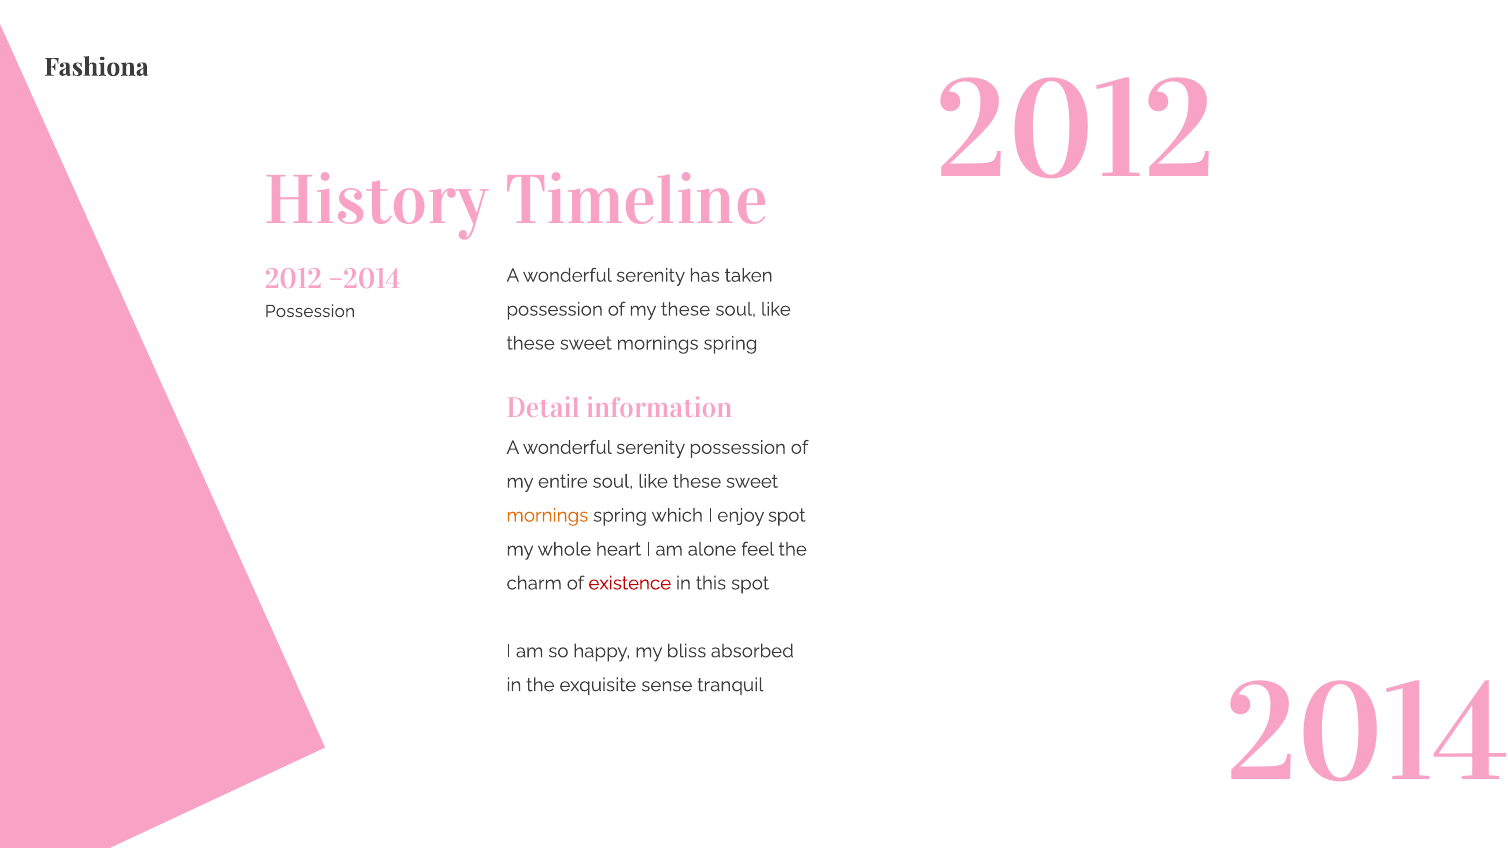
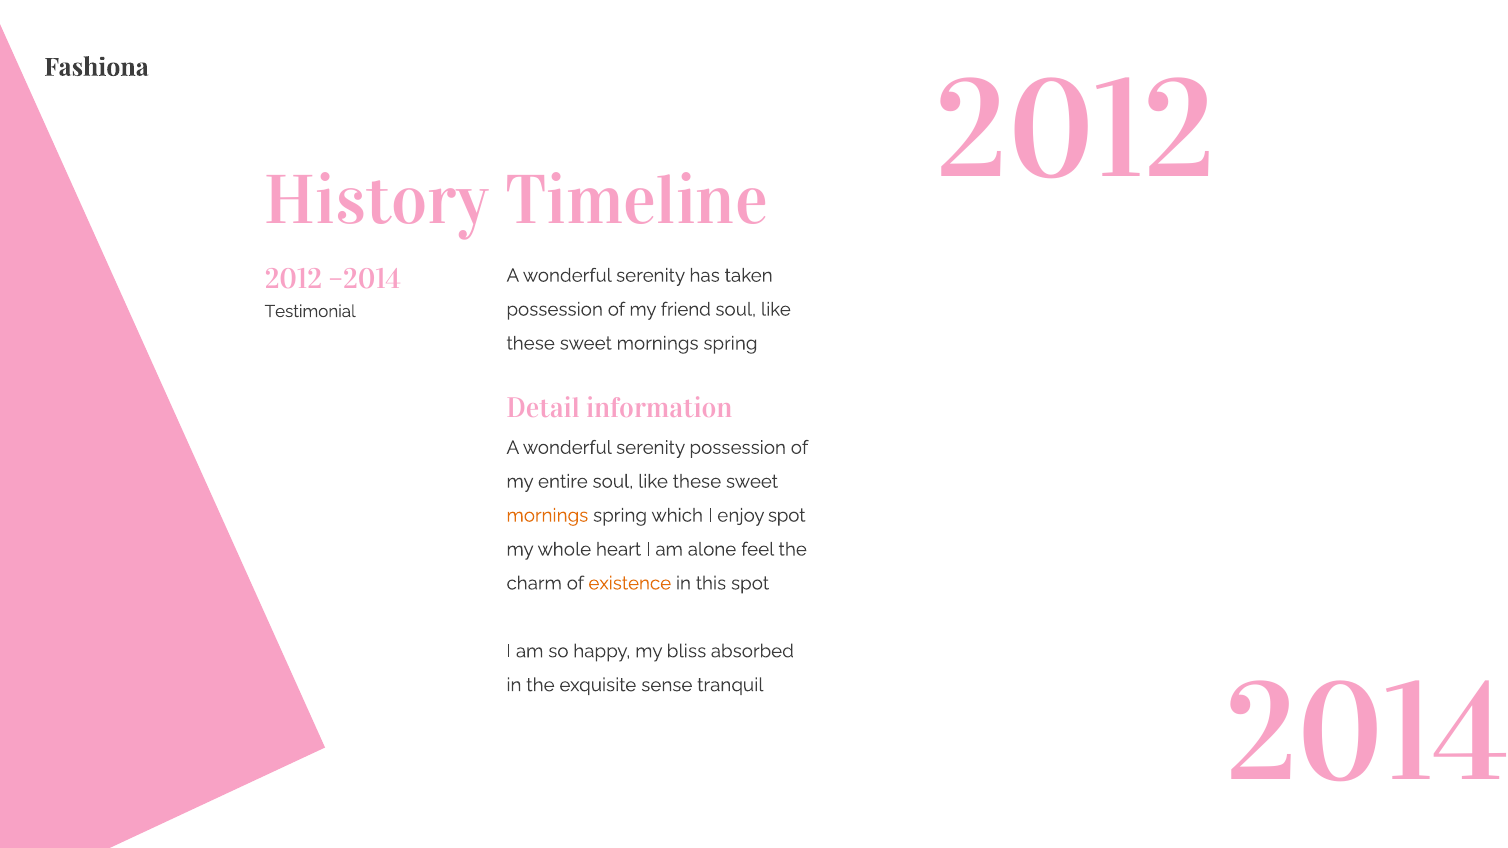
my these: these -> friend (686, 309)
Possession: Possession -> Testimonial (310, 311)
existence colour: red -> orange (630, 583)
